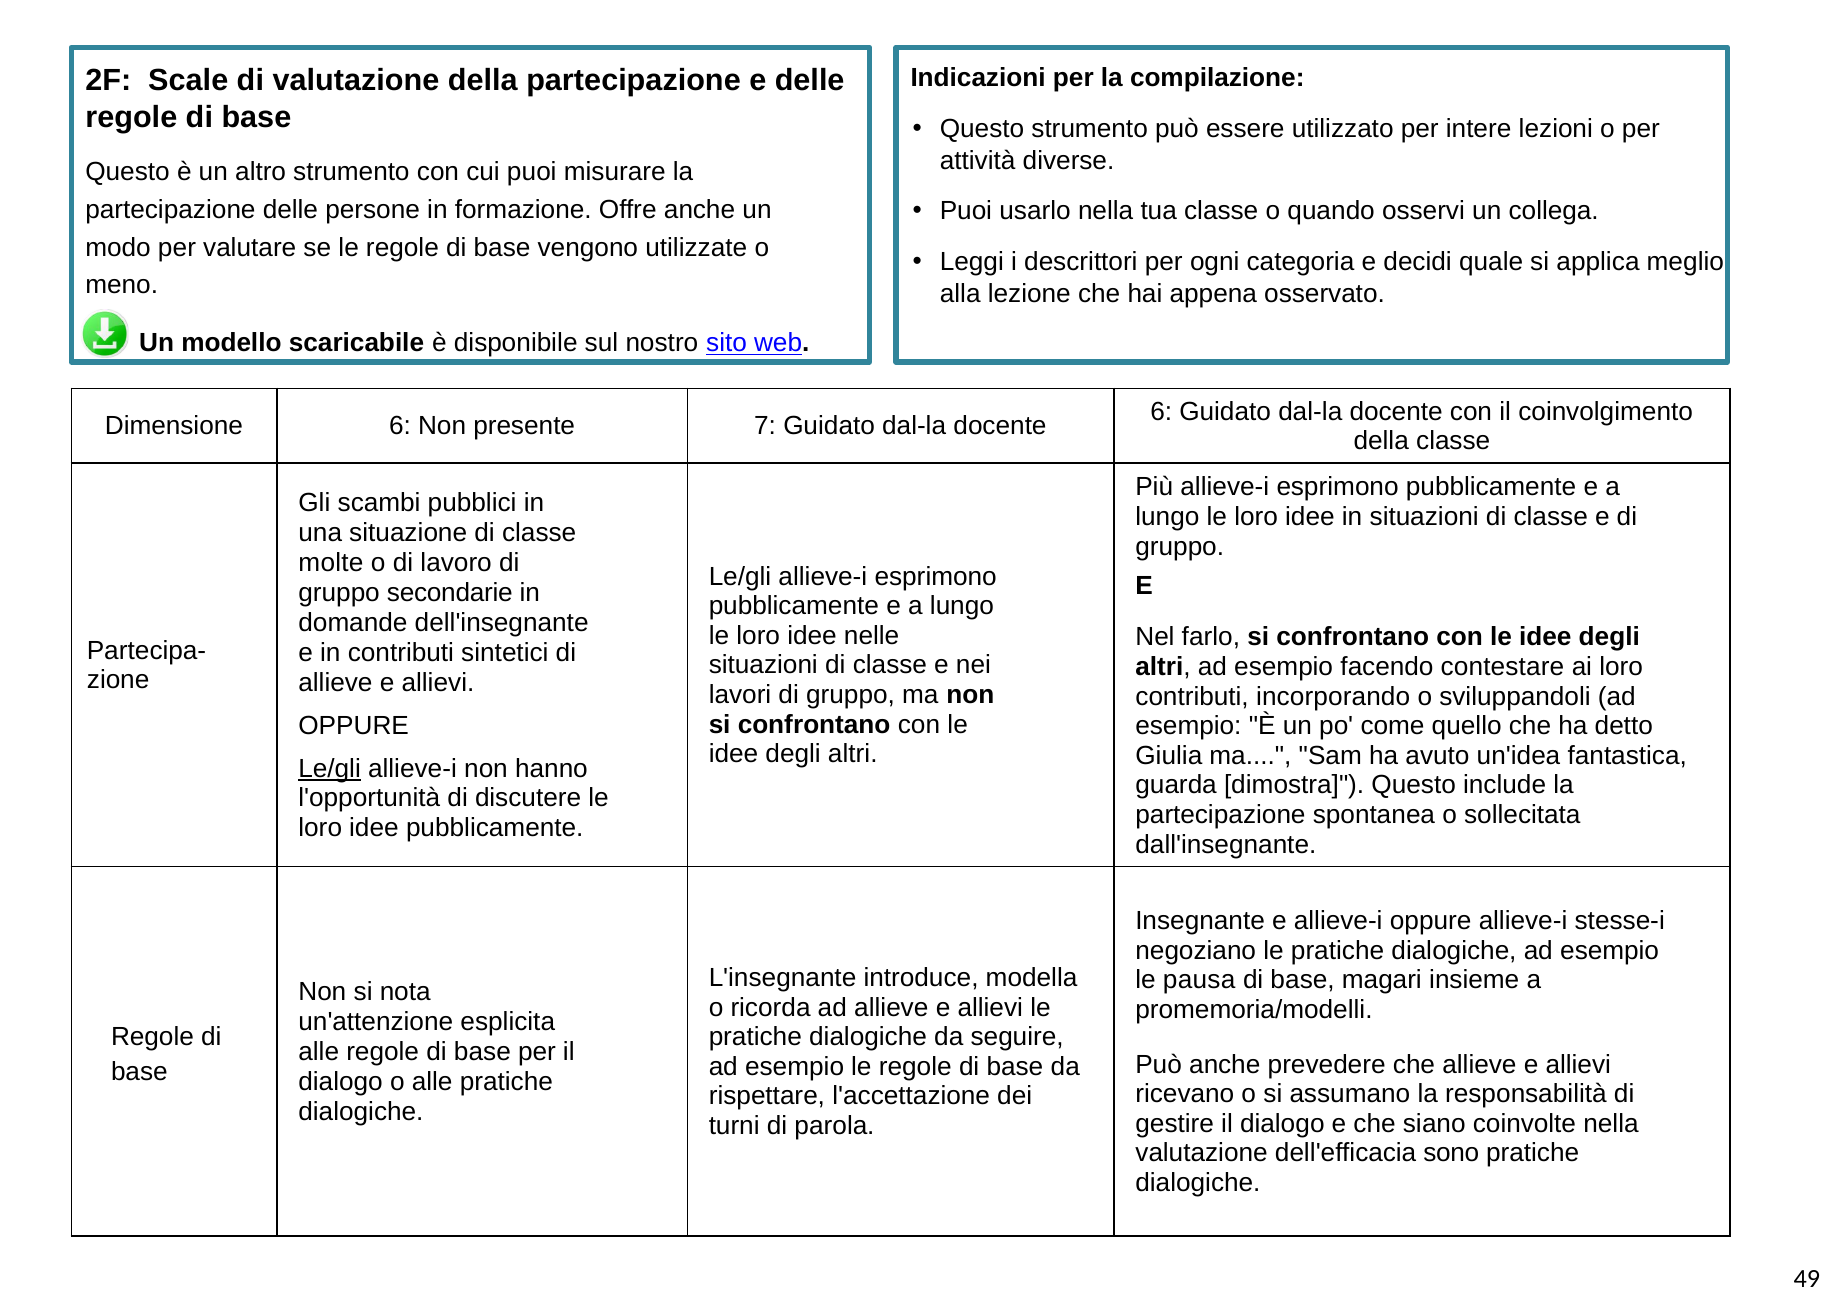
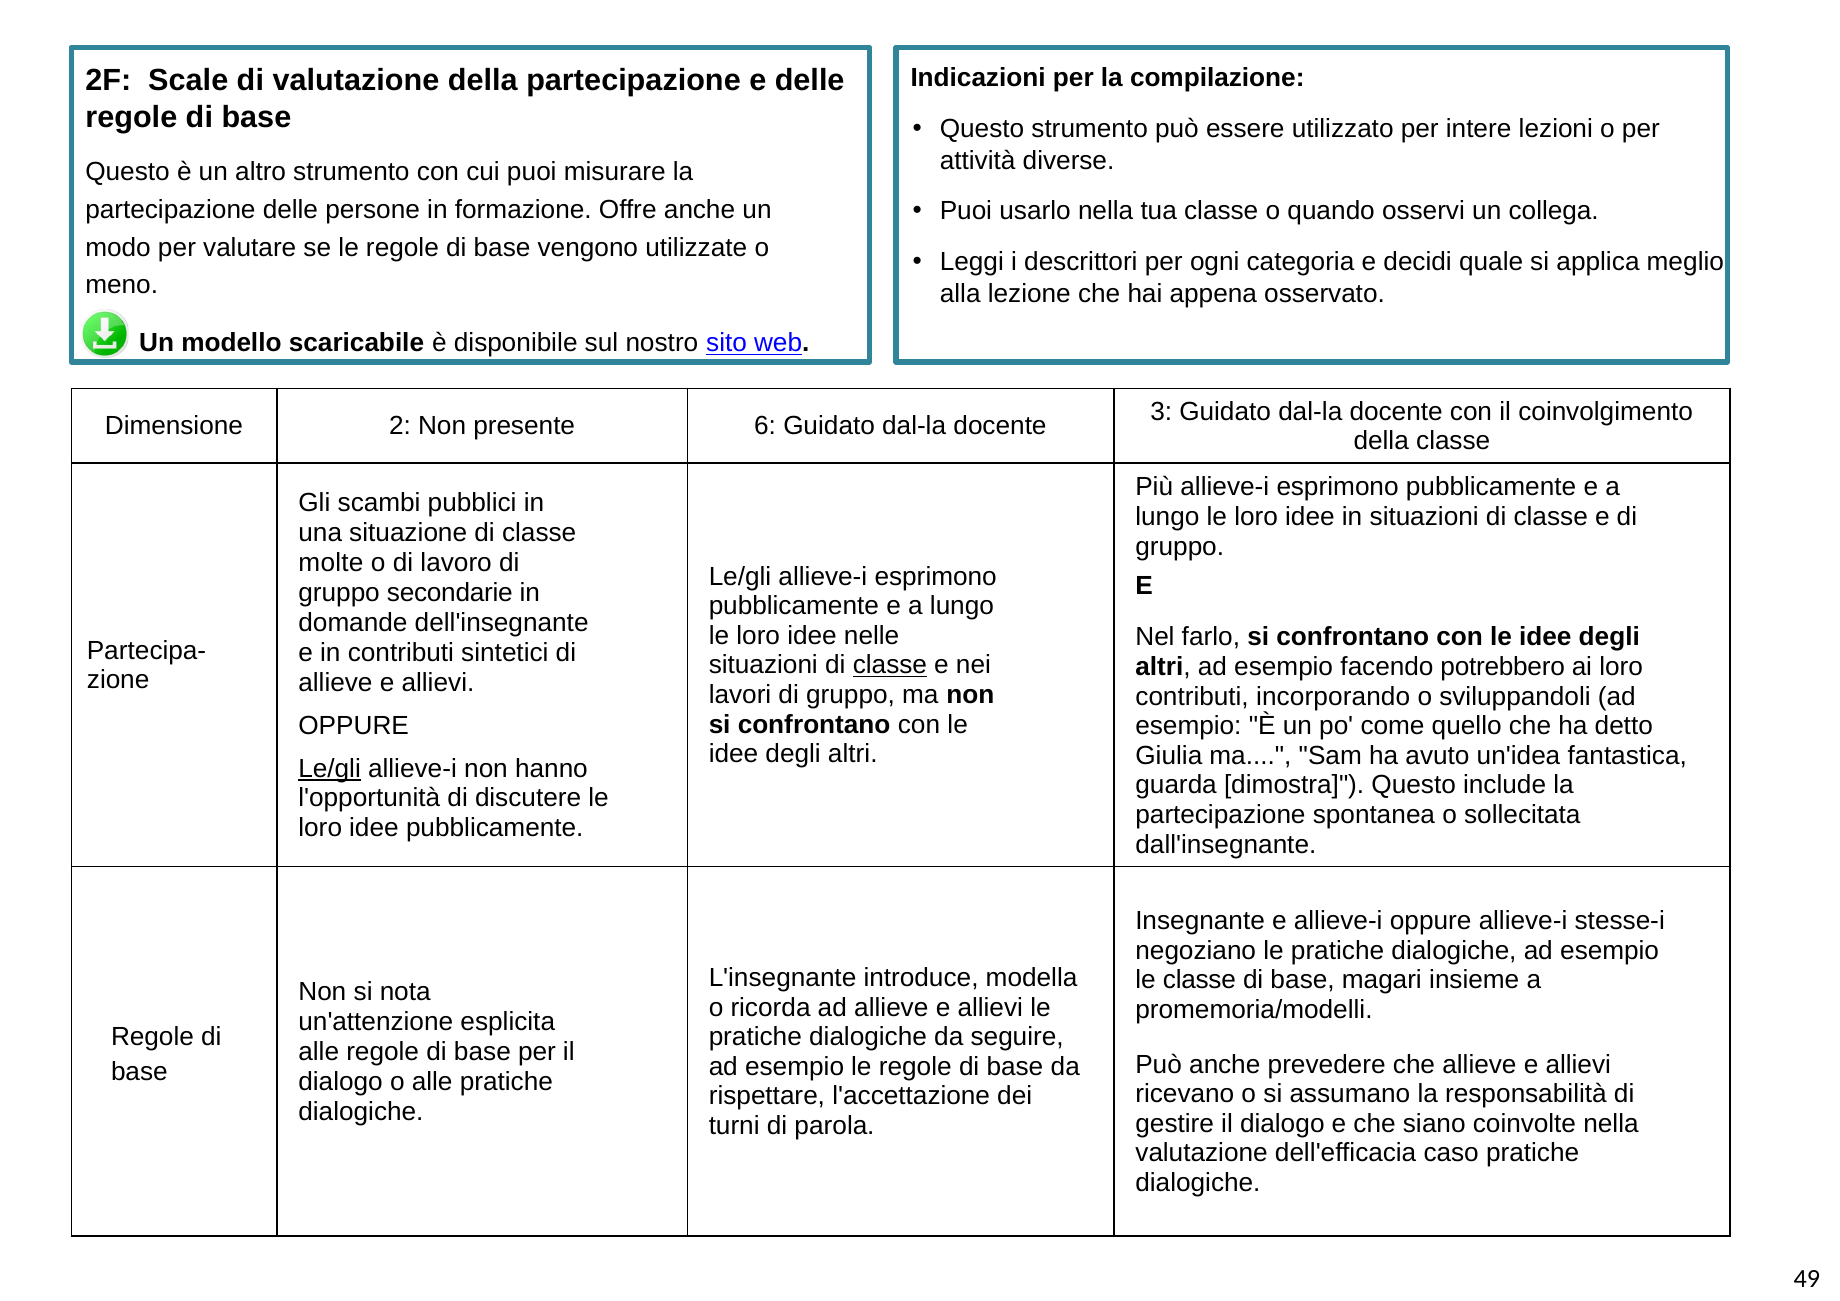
6: 6 -> 3 (1161, 412)
Dimensione 6: 6 -> 2 (400, 426)
7: 7 -> 6 (765, 426)
classe underline: none -> present (890, 665)
contestare: contestare -> potrebbero (1503, 667)
le pausa: pausa -> classe (1199, 980)
sono: sono -> caso (1451, 1154)
